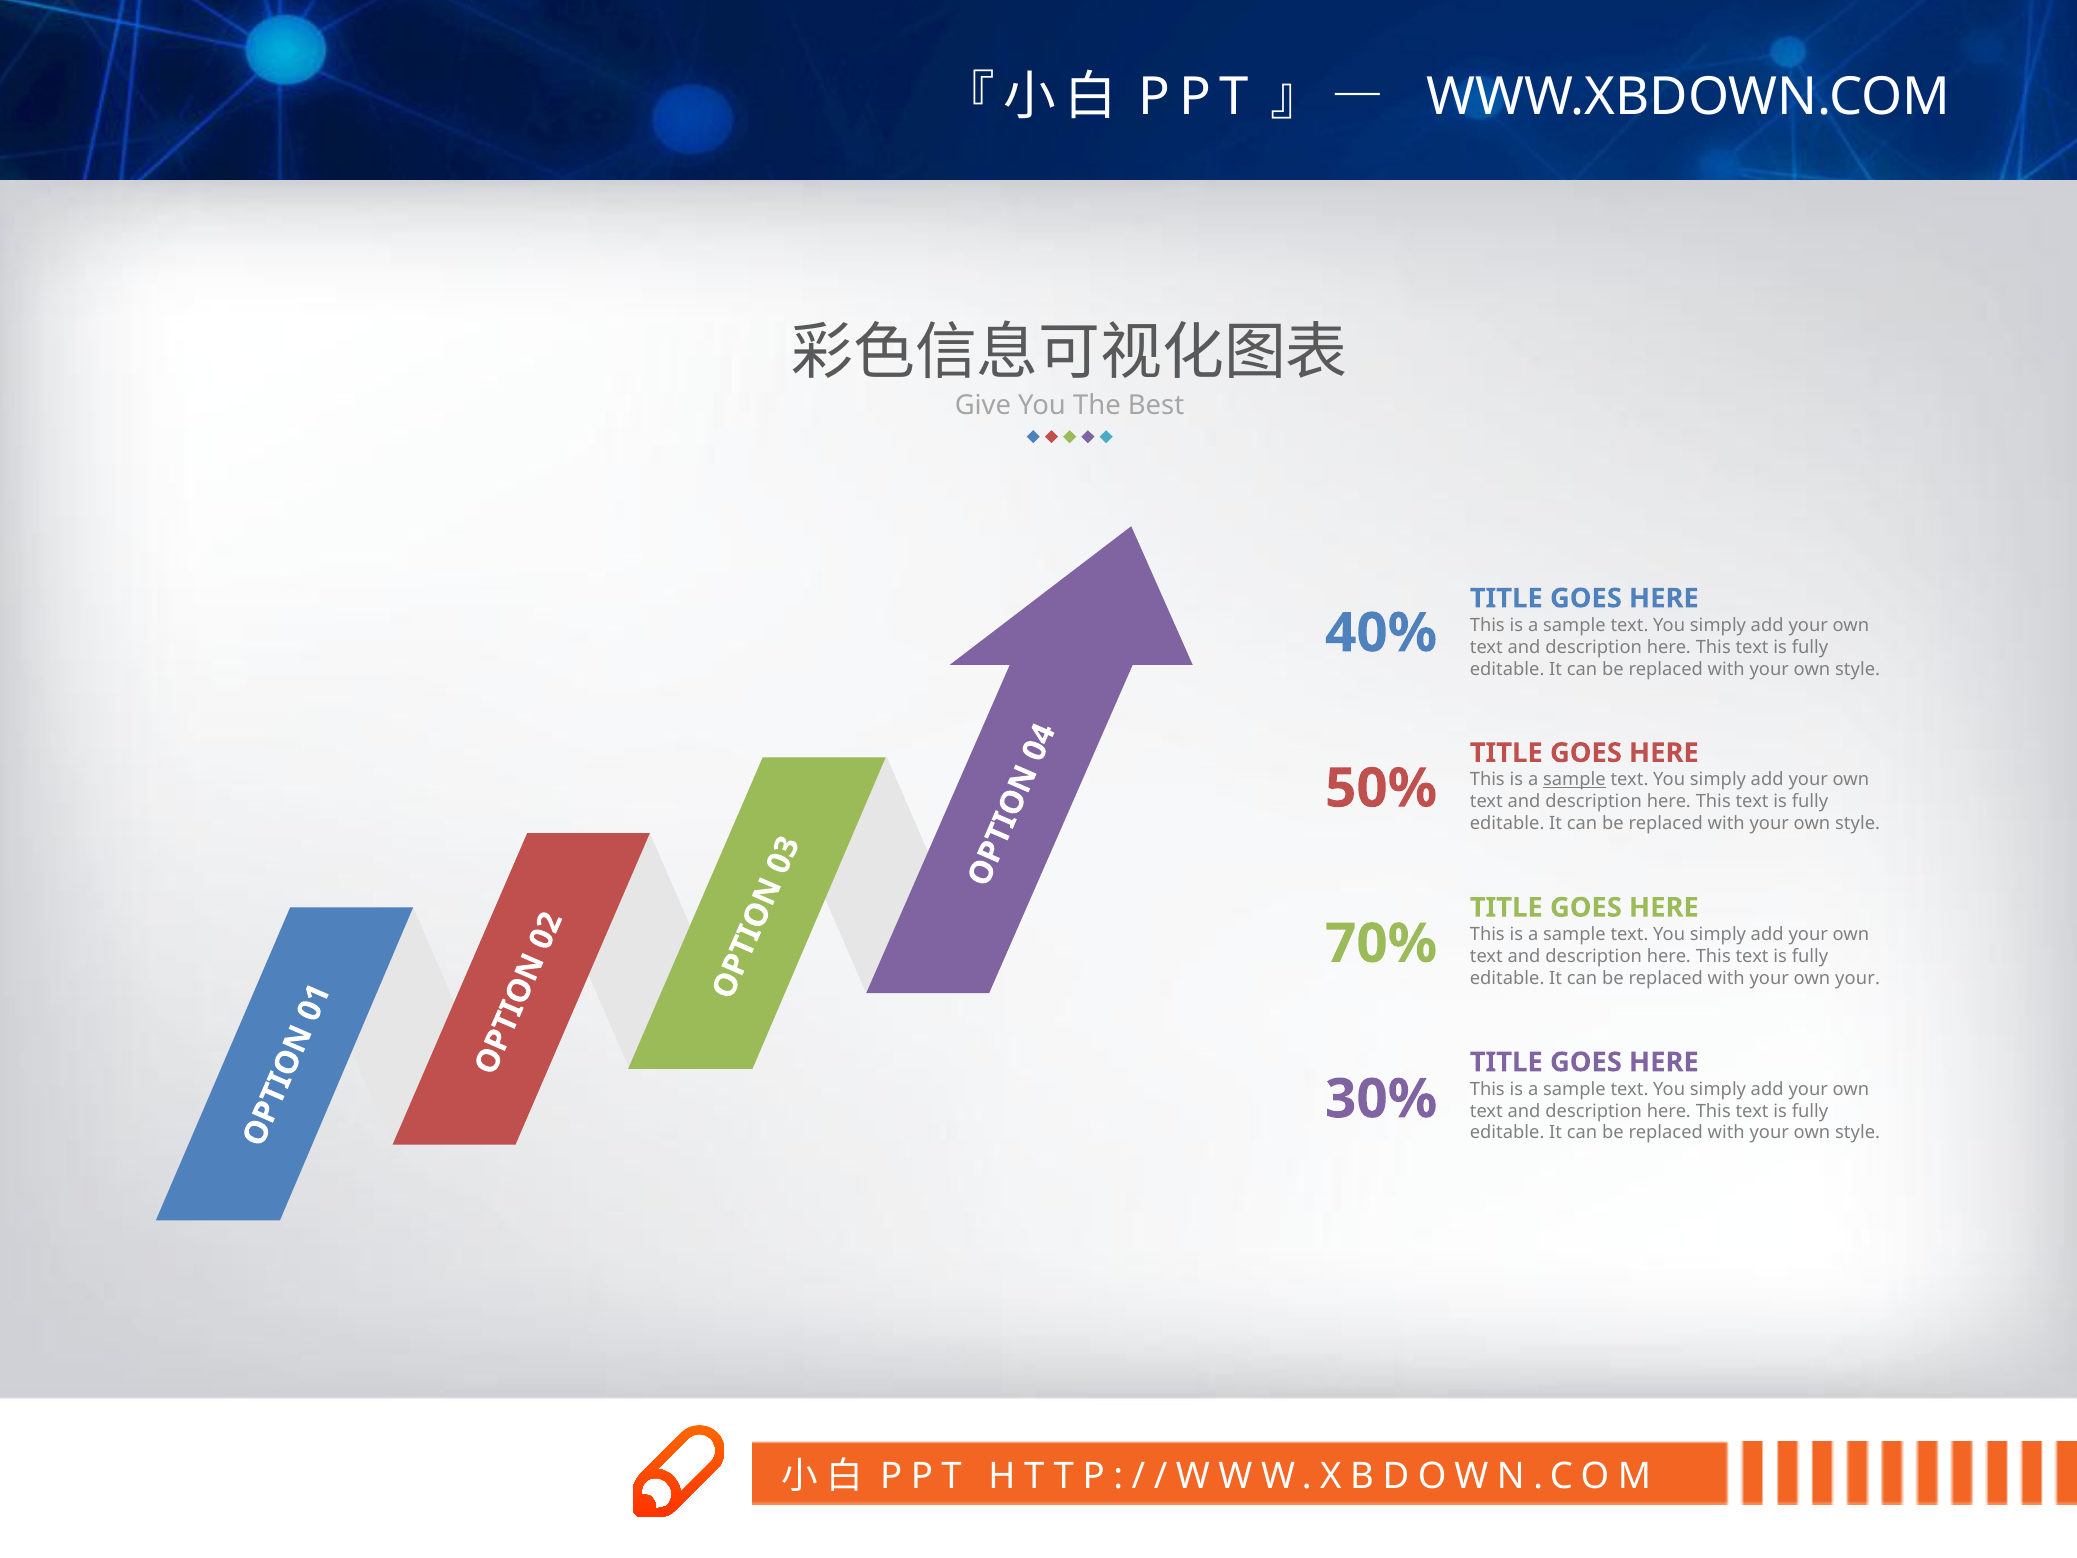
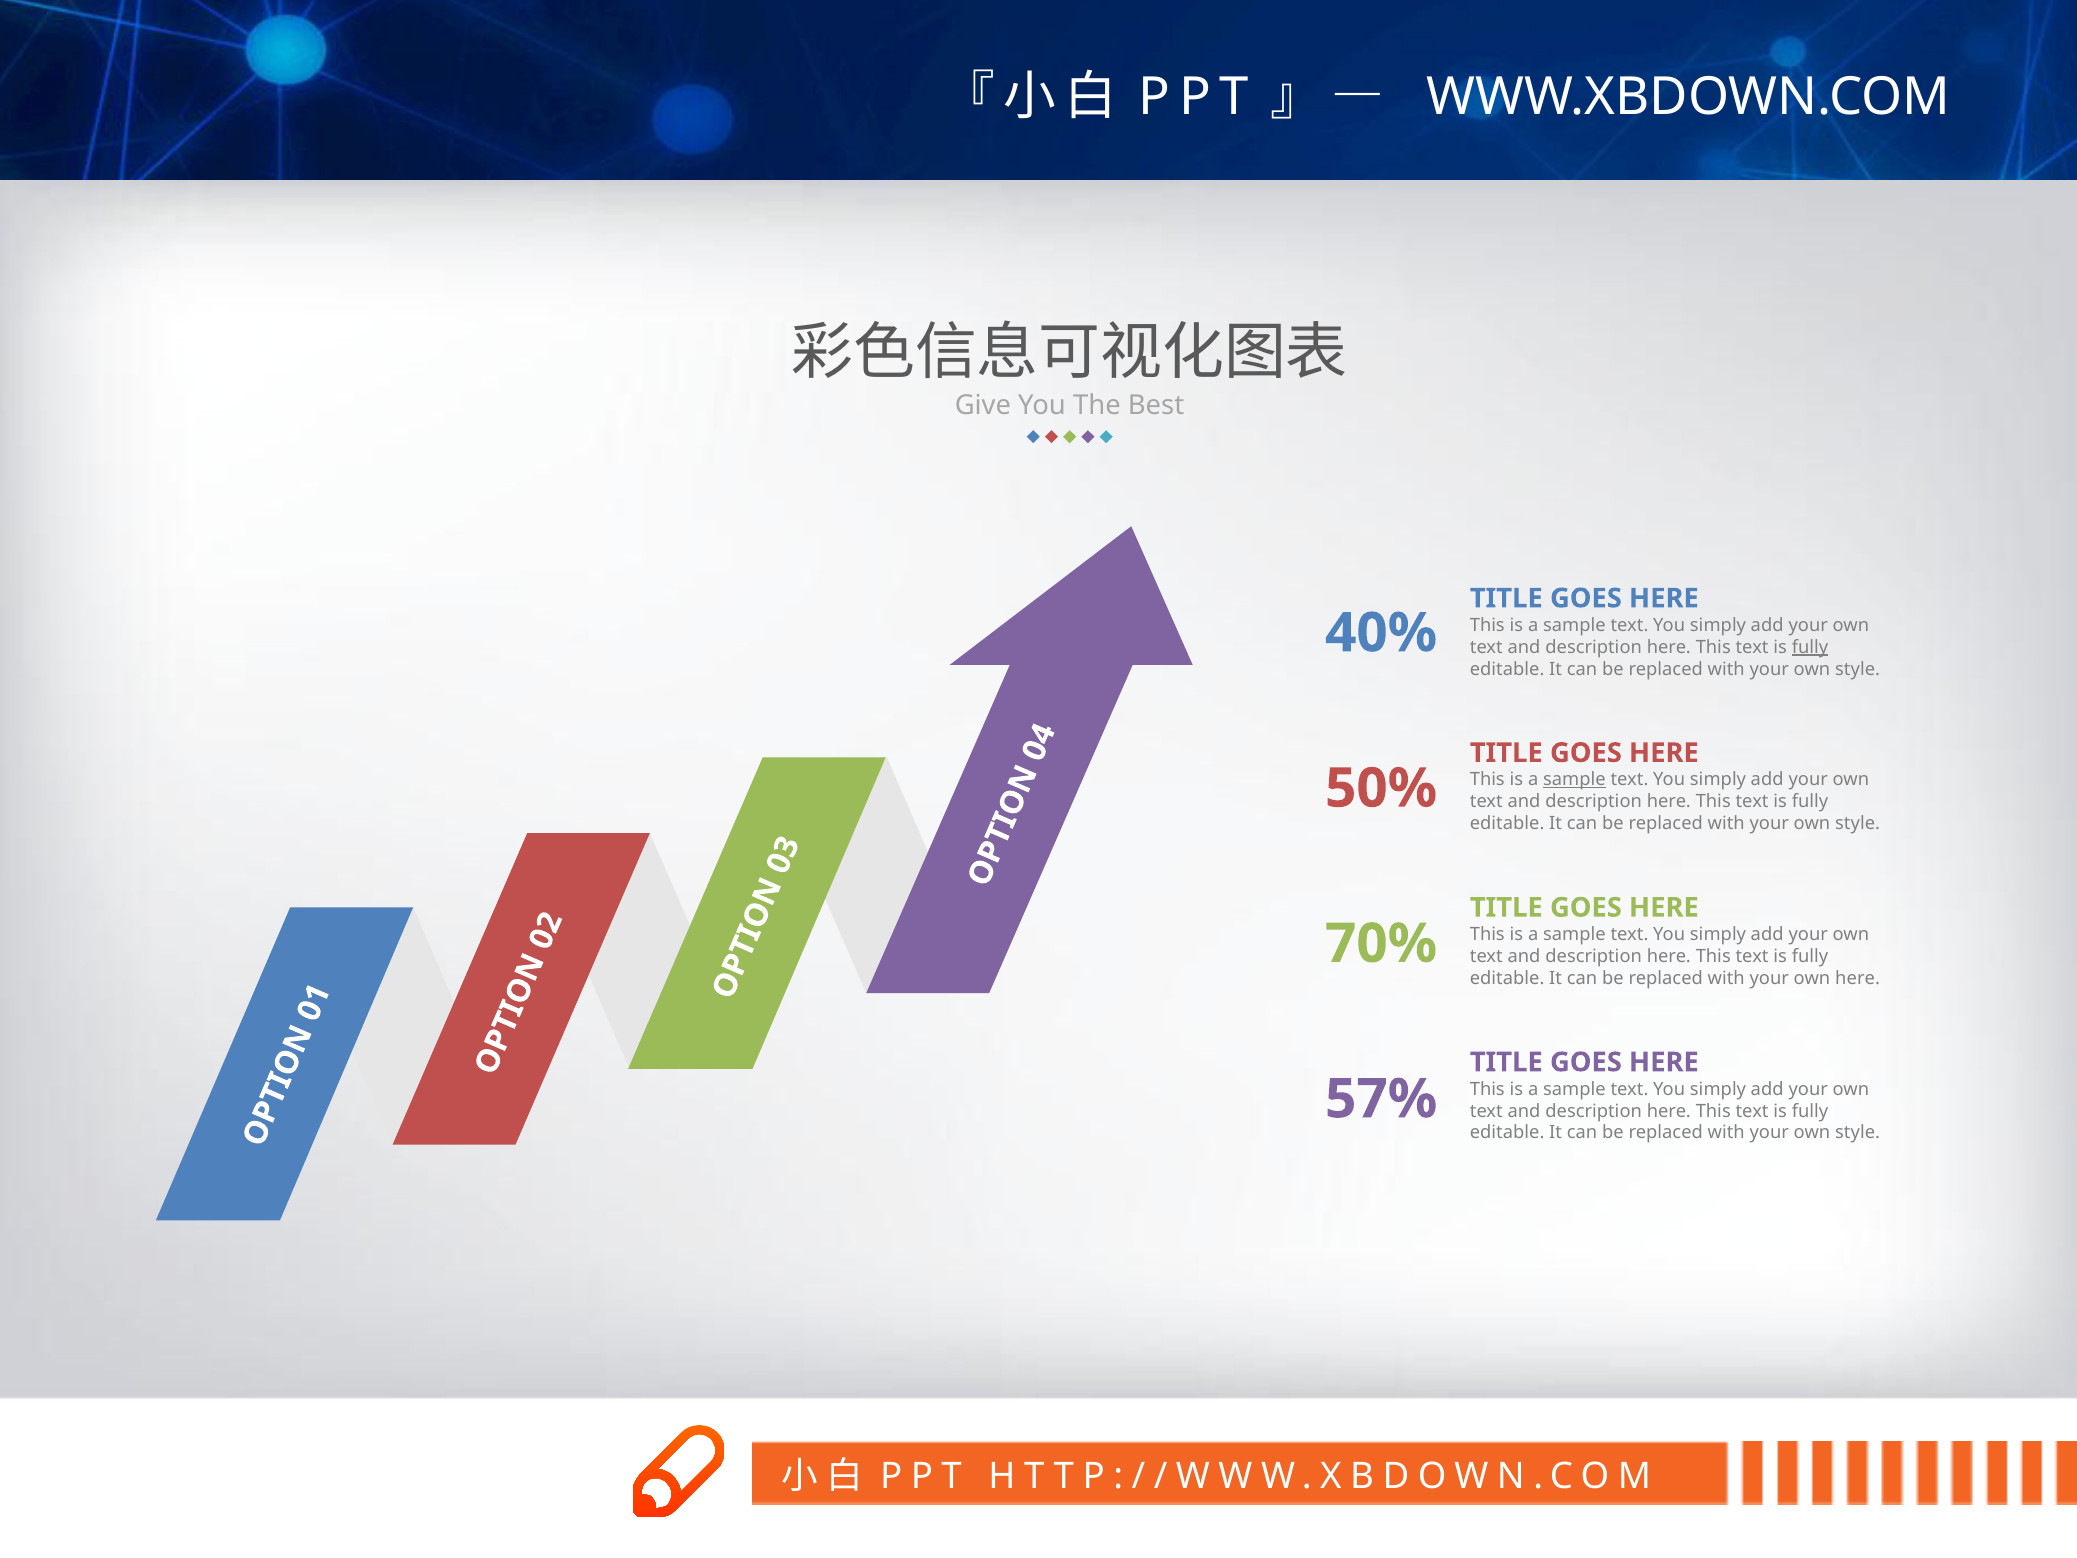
fully underline: none -> present (1810, 647)
own your: your -> here (1858, 978)
30%: 30% -> 57% (1381, 1099)
